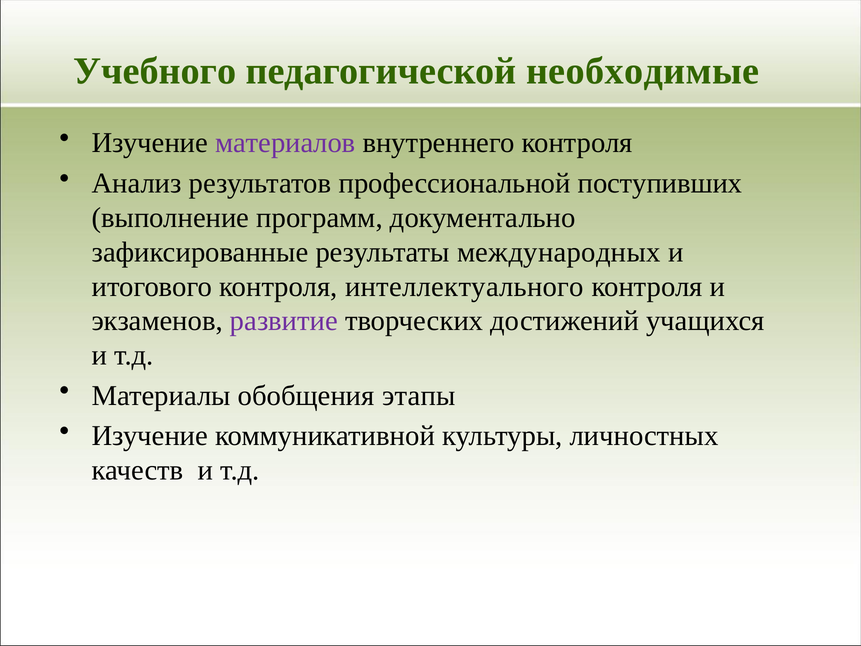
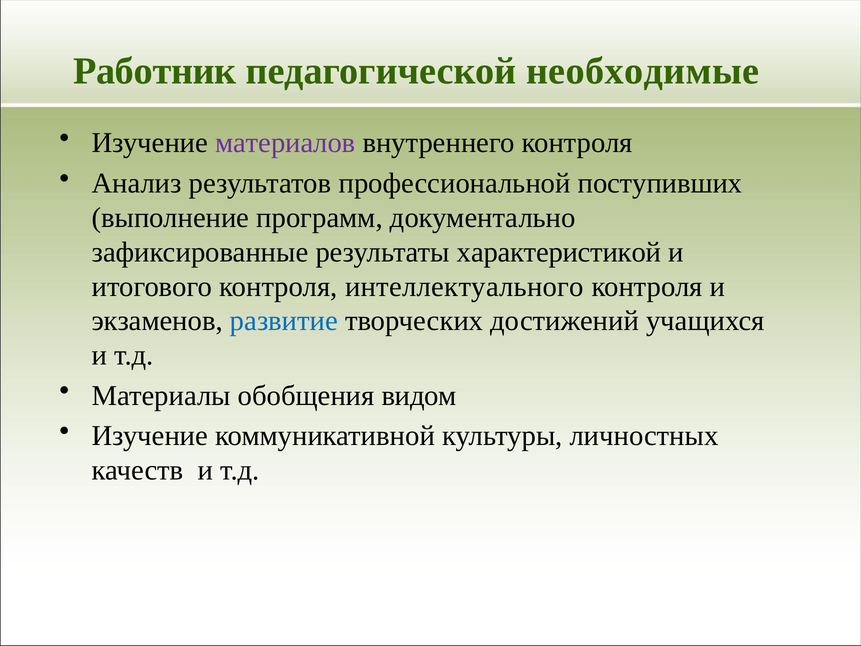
Учебного: Учебного -> Работник (155, 71)
международных: международных -> характеристикой (559, 252)
развитие colour: purple -> blue (284, 321)
этапы: этапы -> видом (419, 396)
